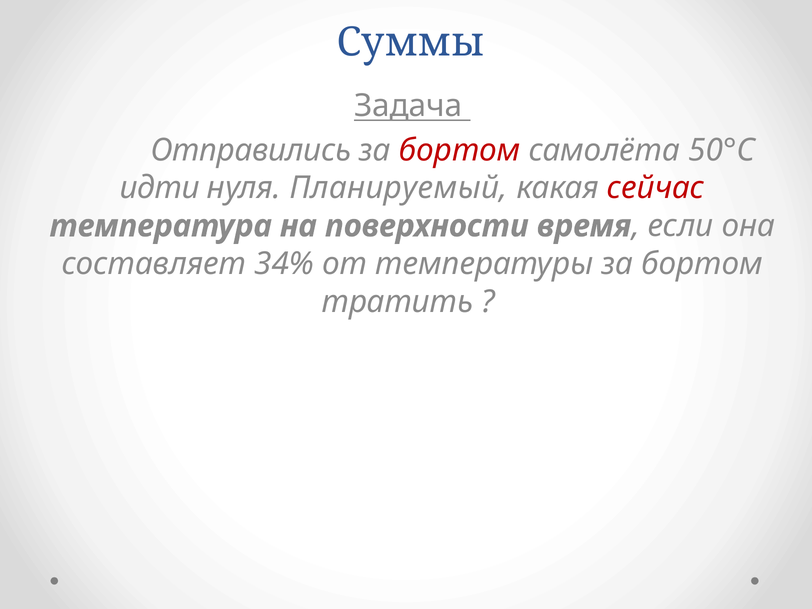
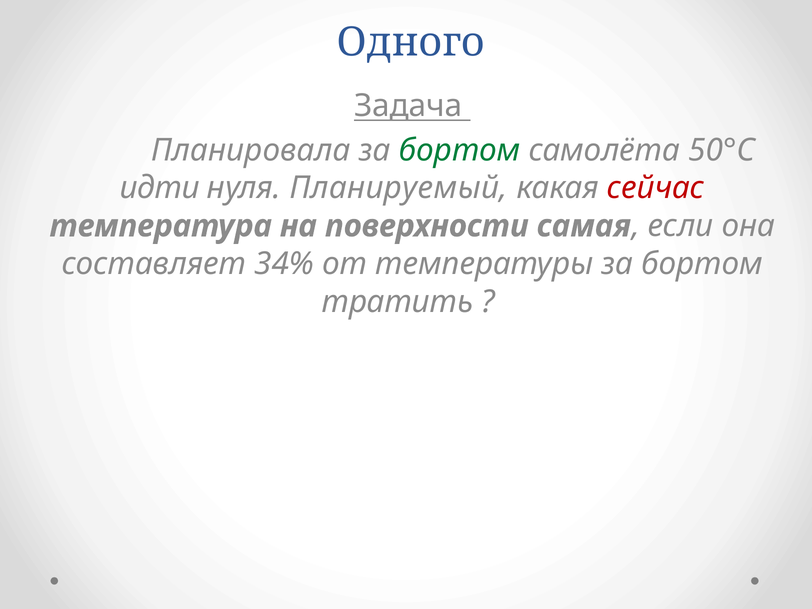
Суммы: Суммы -> Одного (411, 42)
Отправились: Отправились -> Планировала (251, 150)
бортом colour: red -> green (460, 150)
время: время -> самая (584, 226)
